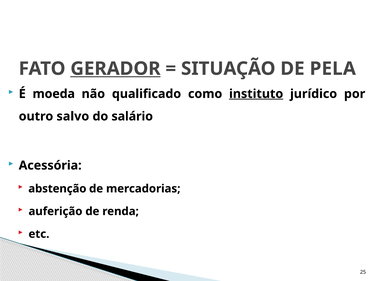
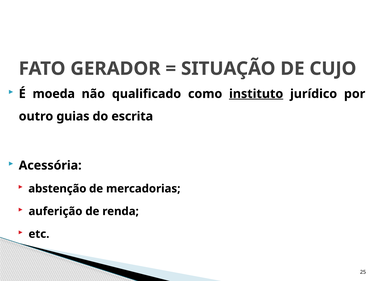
GERADOR underline: present -> none (115, 69)
PELA: PELA -> CUJO (333, 69)
salvo: salvo -> guias (73, 116)
salário: salário -> escrita (132, 116)
